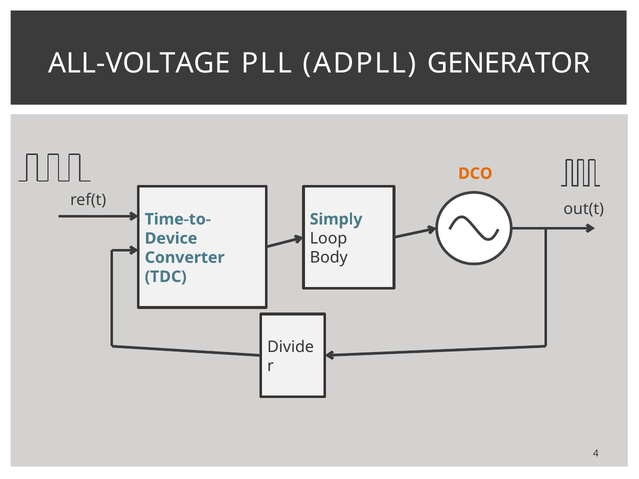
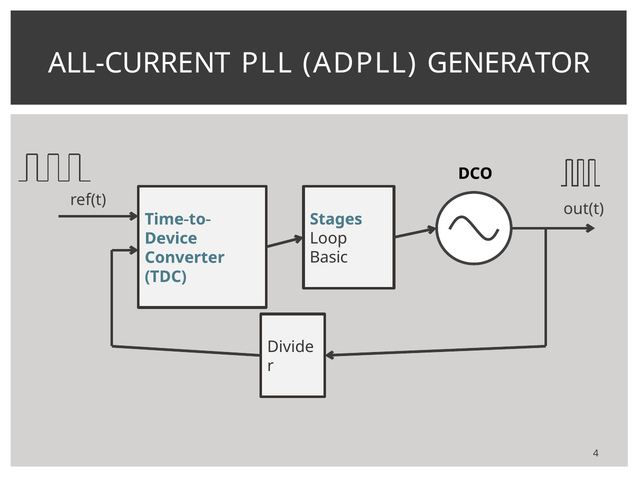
ALL-VOLTAGE: ALL-VOLTAGE -> ALL-CURRENT (139, 64)
DCO colour: orange -> black (475, 174)
Simply: Simply -> Stages (336, 219)
Body: Body -> Basic (329, 258)
